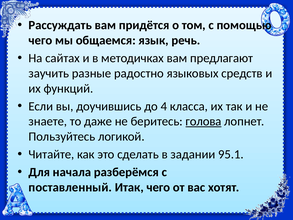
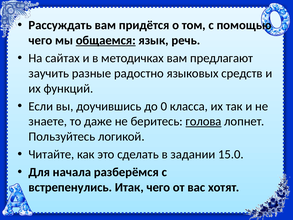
общаемся underline: none -> present (106, 40)
4: 4 -> 0 (164, 106)
95.1: 95.1 -> 15.0 (231, 154)
поставленный: поставленный -> встрепенулись (70, 187)
